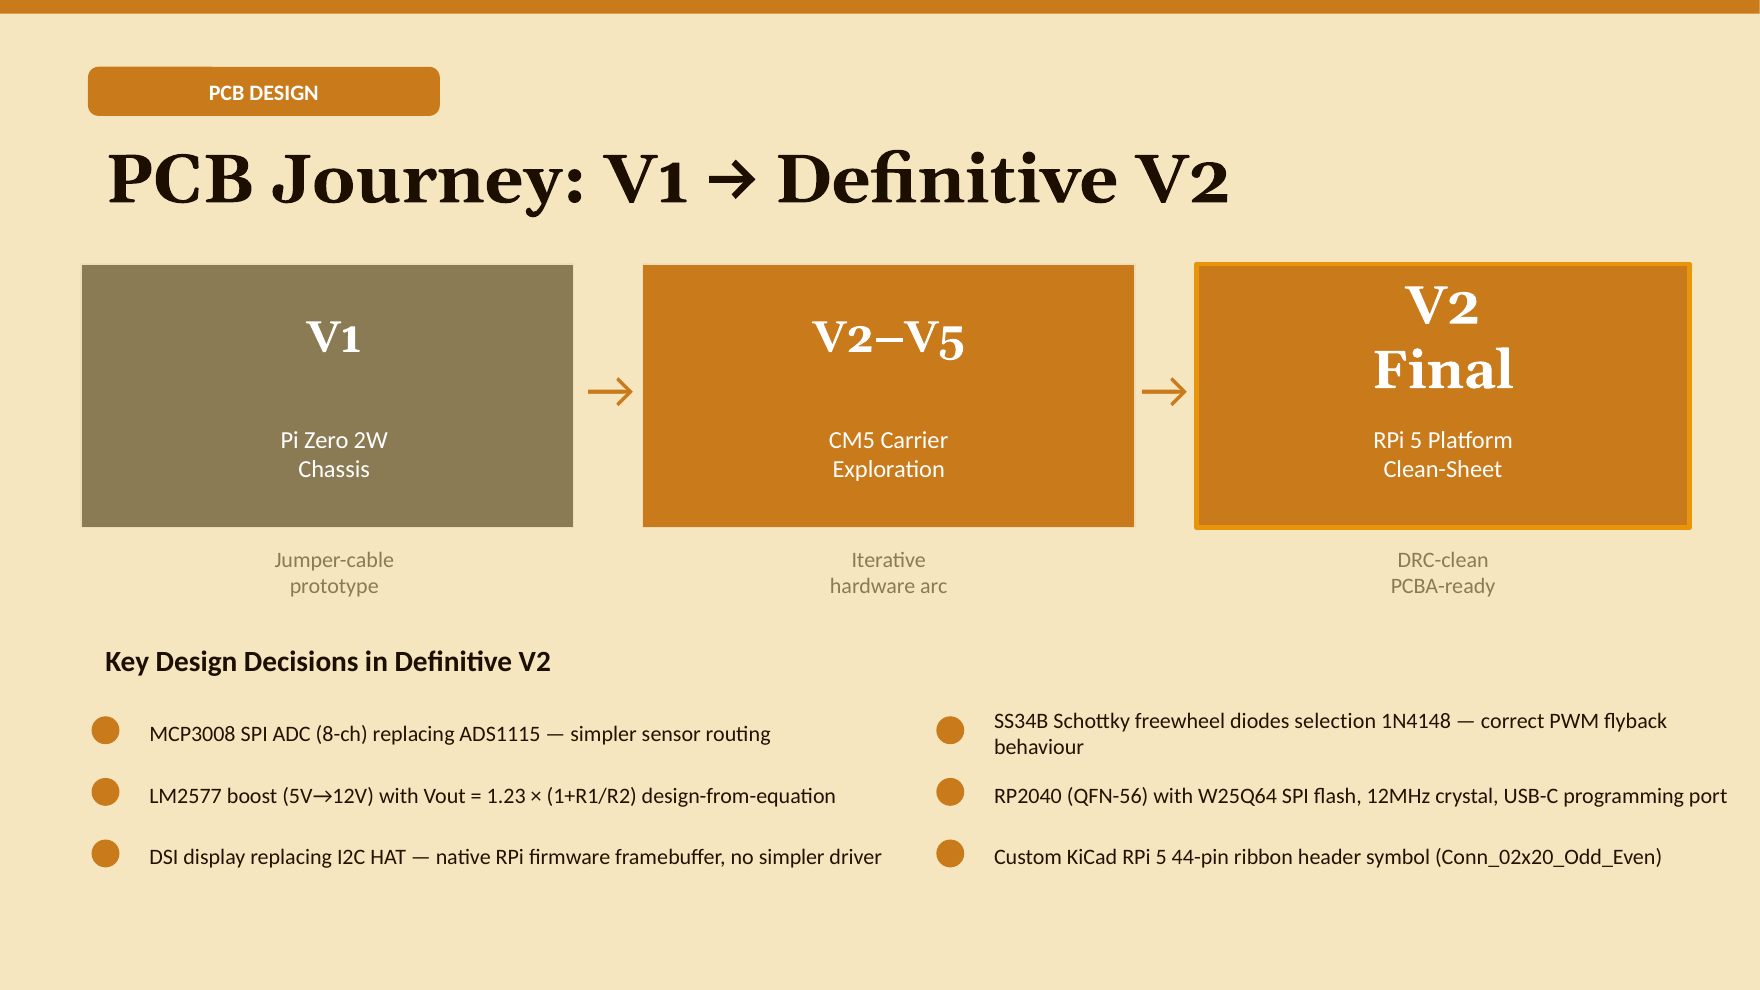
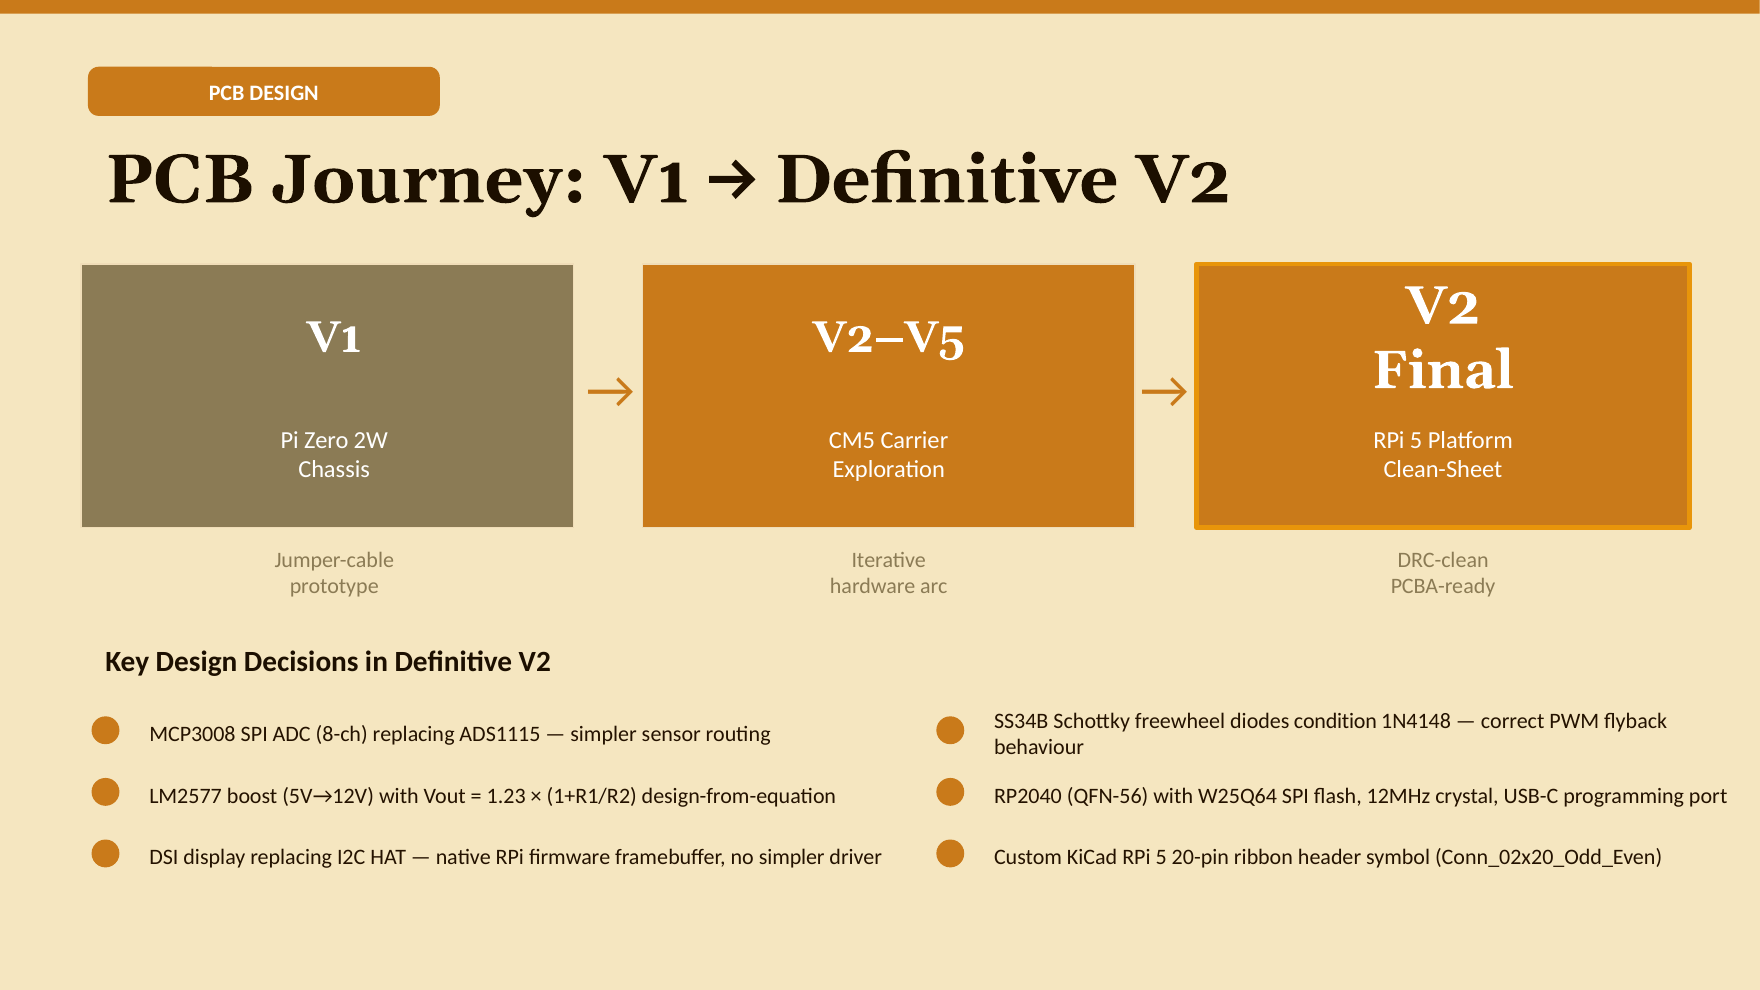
selection: selection -> condition (1335, 721)
44-pin: 44-pin -> 20-pin (1200, 858)
